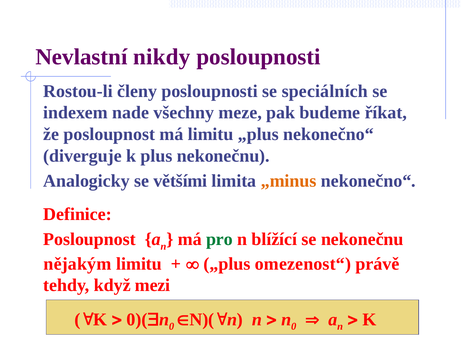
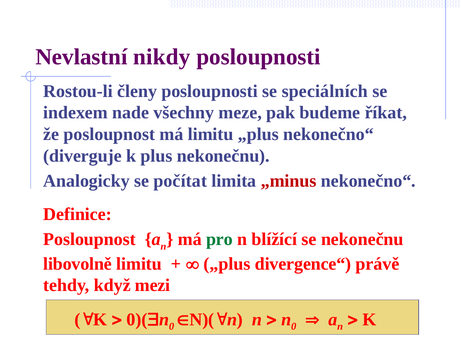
většími: většími -> počítat (180, 181)
„minus colour: orange -> red (289, 181)
nějakým: nějakým -> libovolně (78, 264)
omezenost“: omezenost“ -> divergence“ (303, 264)
